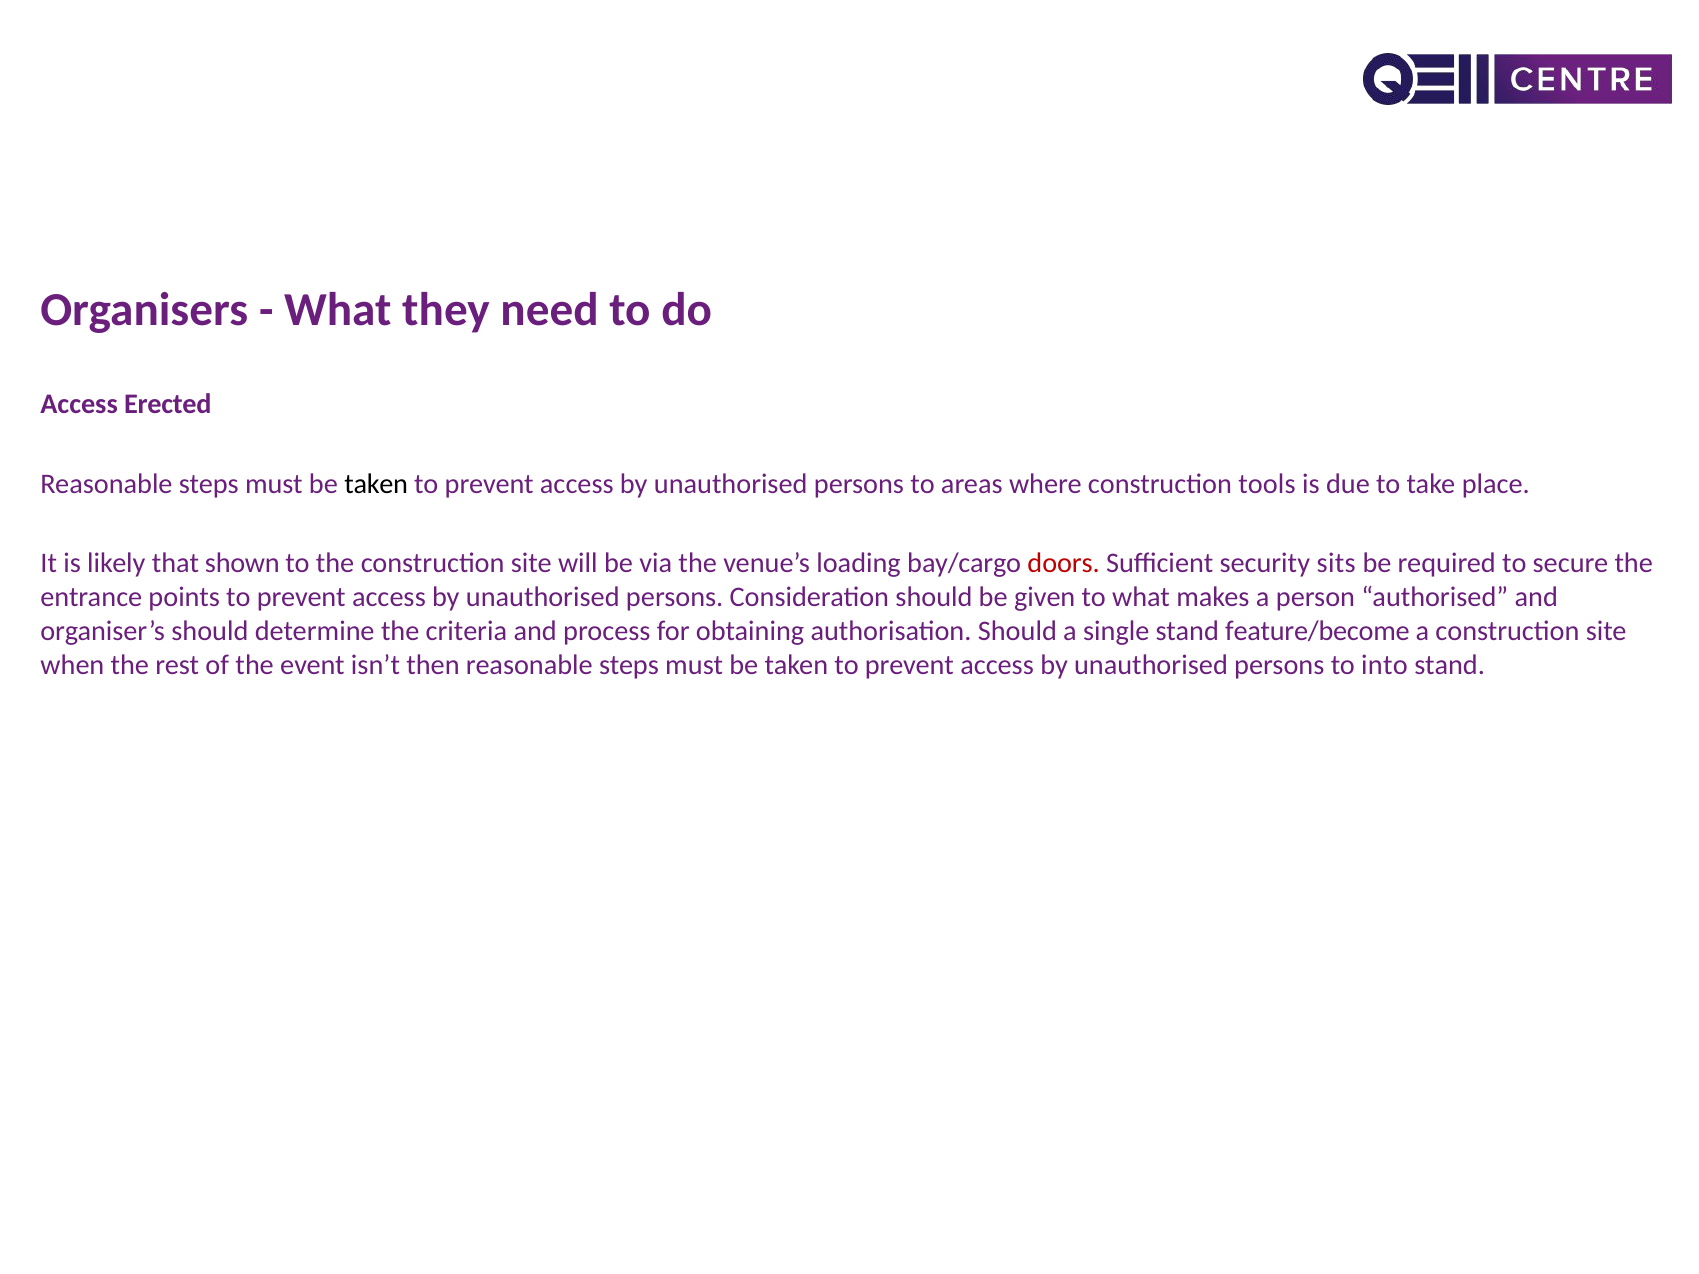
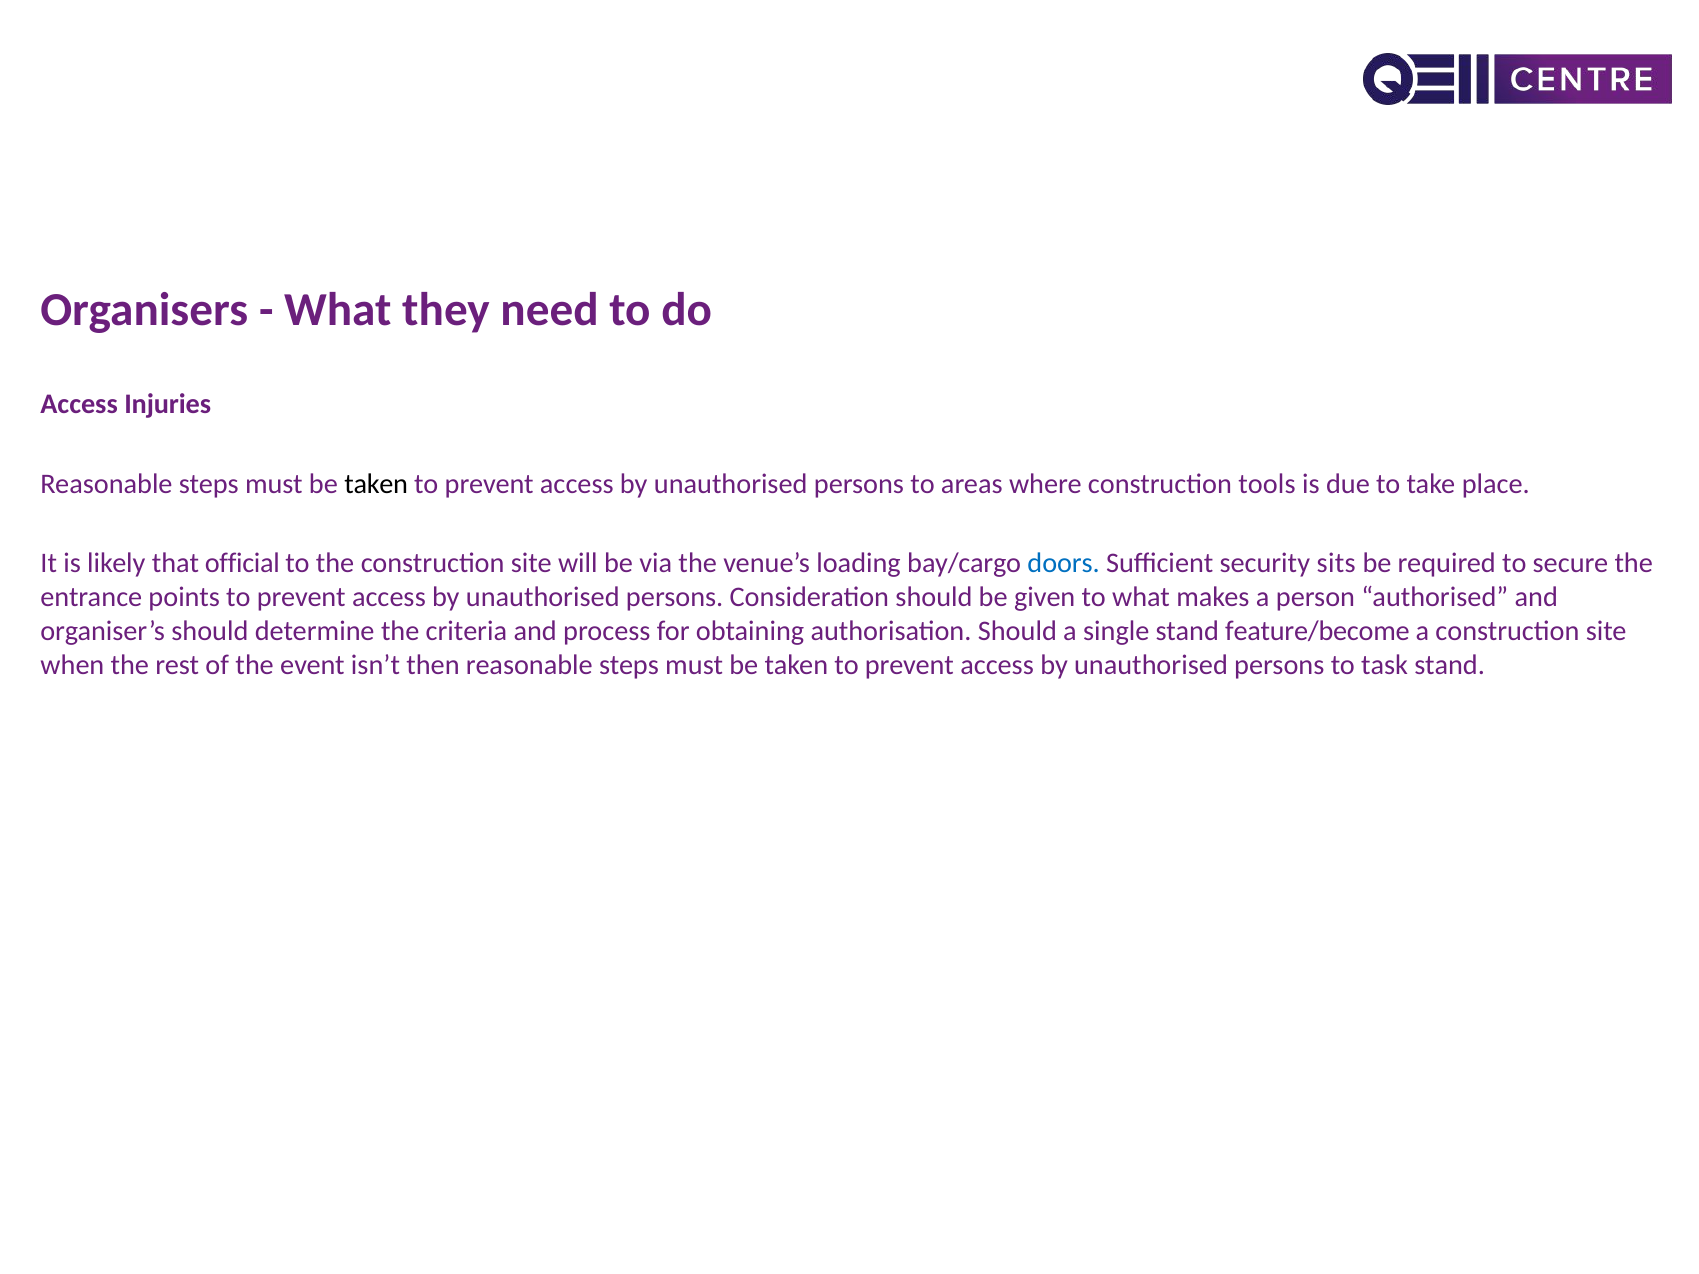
Erected: Erected -> Injuries (168, 405)
shown: shown -> official (242, 563)
doors colour: red -> blue (1064, 563)
into: into -> task (1385, 665)
